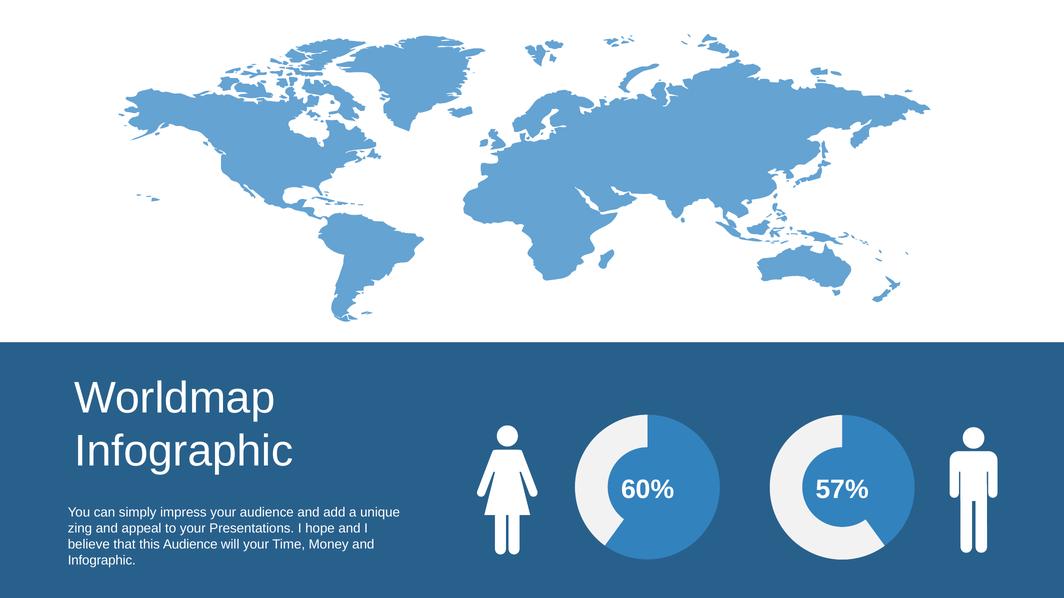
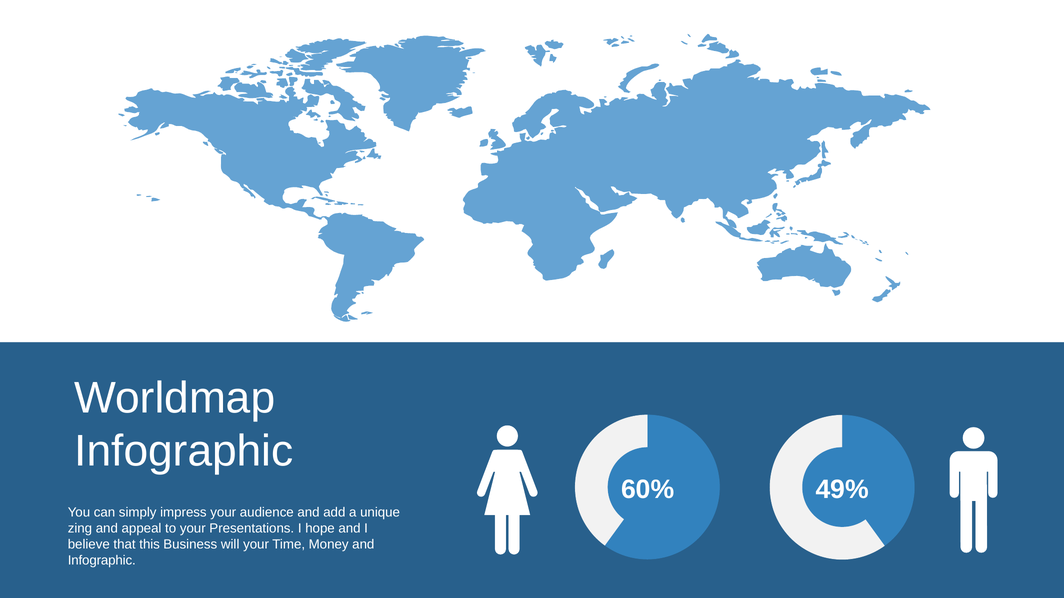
57%: 57% -> 49% (842, 490)
this Audience: Audience -> Business (190, 545)
